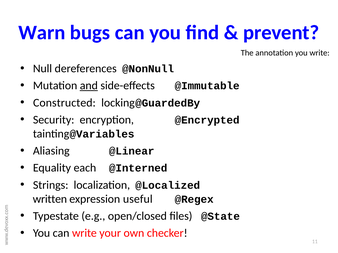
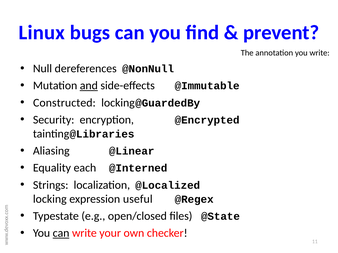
Warn: Warn -> Linux (42, 33)
@Variables: @Variables -> @Libraries (102, 134)
written: written -> locking (50, 199)
can underline: none -> present (61, 234)
